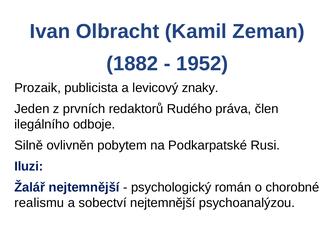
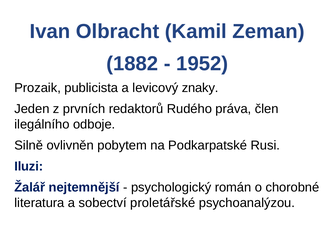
realismu: realismu -> literatura (39, 203)
sobectví nejtemnější: nejtemnější -> proletářské (163, 203)
